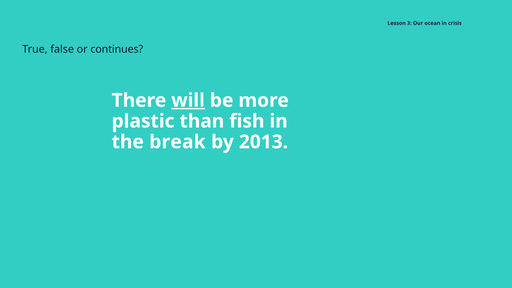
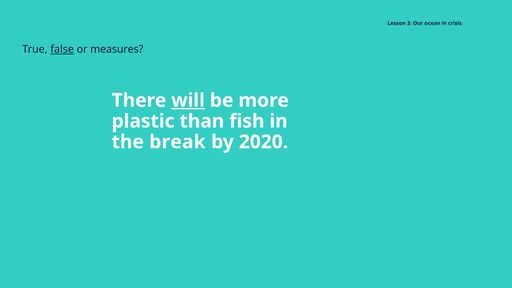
false underline: none -> present (62, 49)
continues: continues -> measures (117, 49)
2013: 2013 -> 2020 (263, 142)
